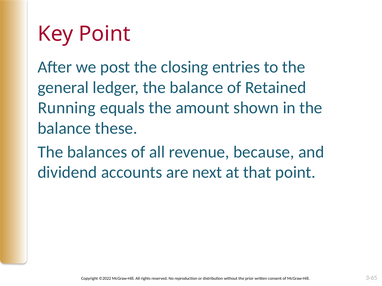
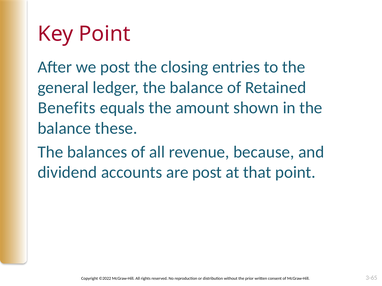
Running: Running -> Benefits (67, 108)
are next: next -> post (207, 173)
